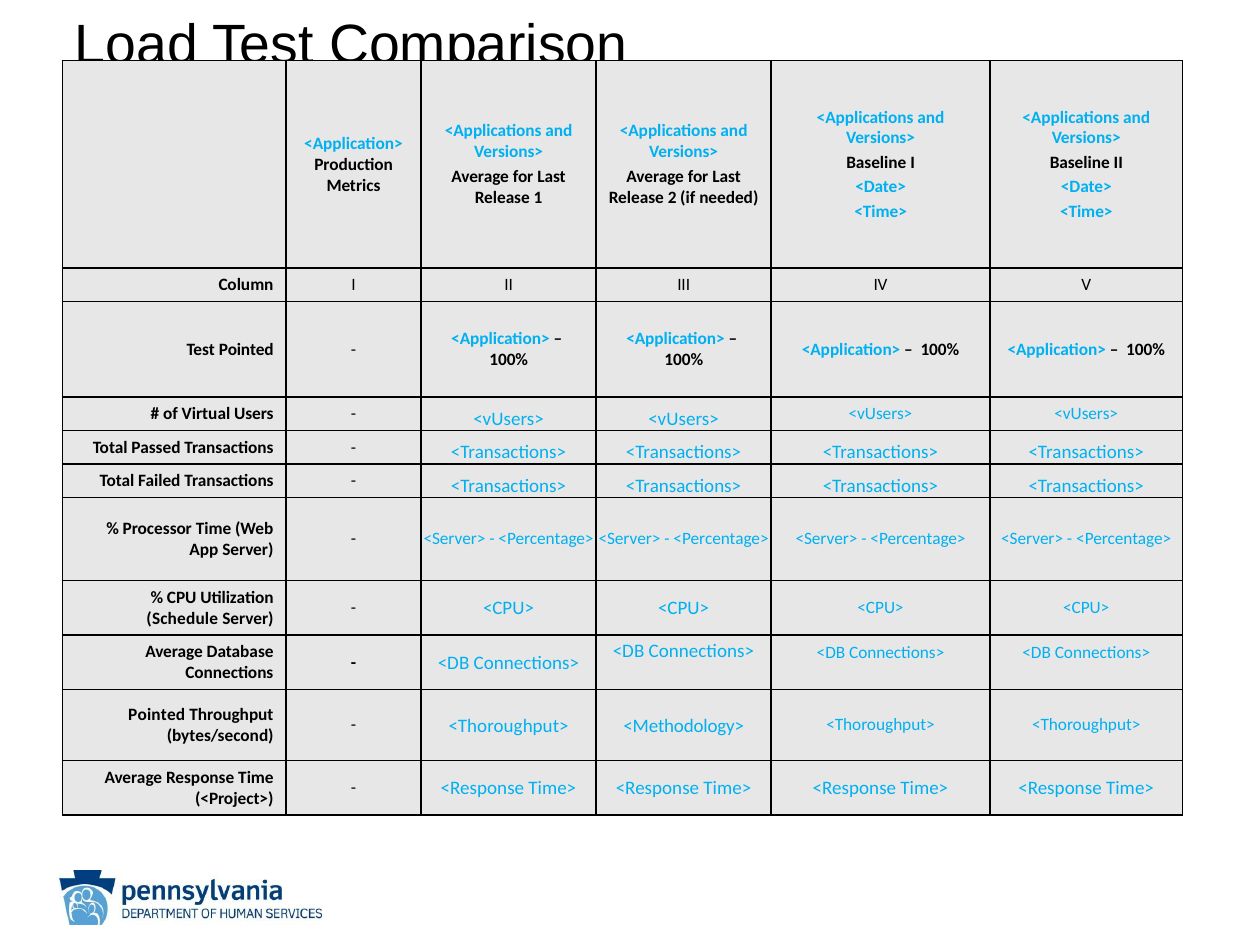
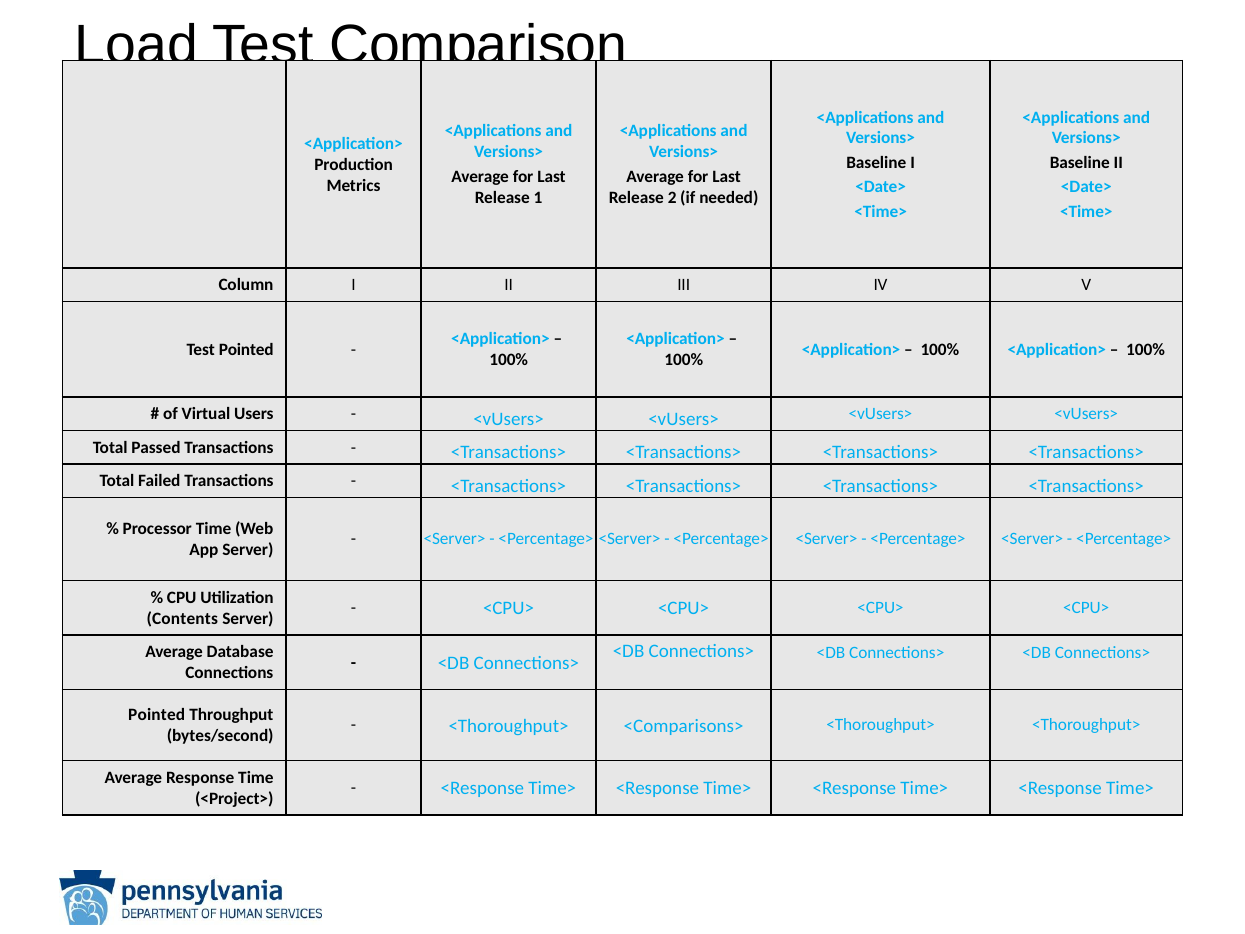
Schedule: Schedule -> Contents (182, 618)
<Methodology>: <Methodology> -> <Comparisons> (684, 726)
